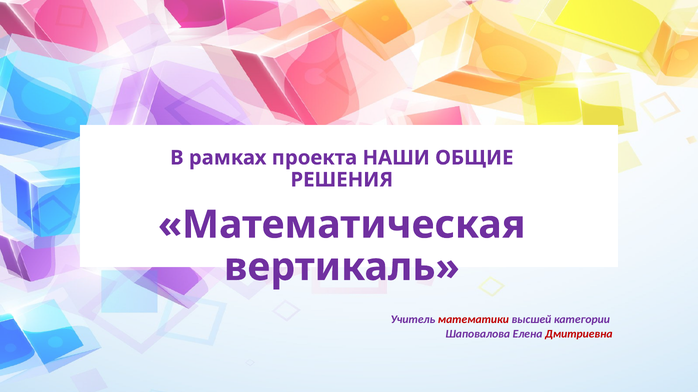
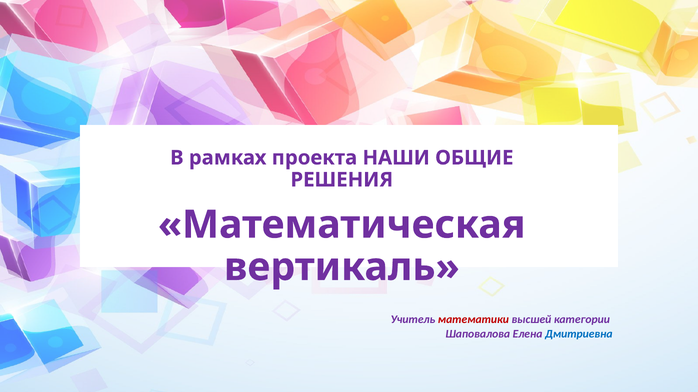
Дмитриевна colour: red -> blue (579, 335)
